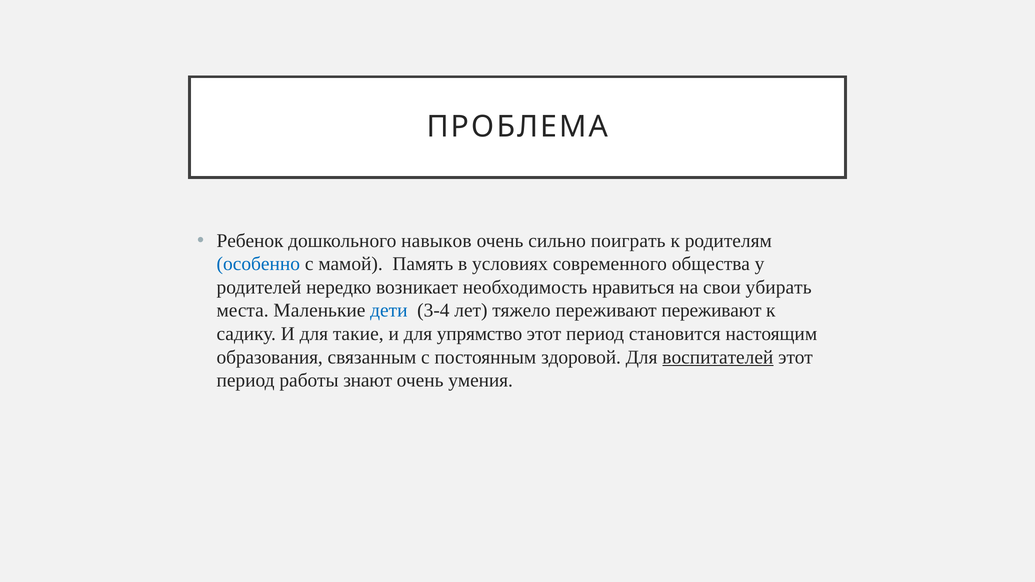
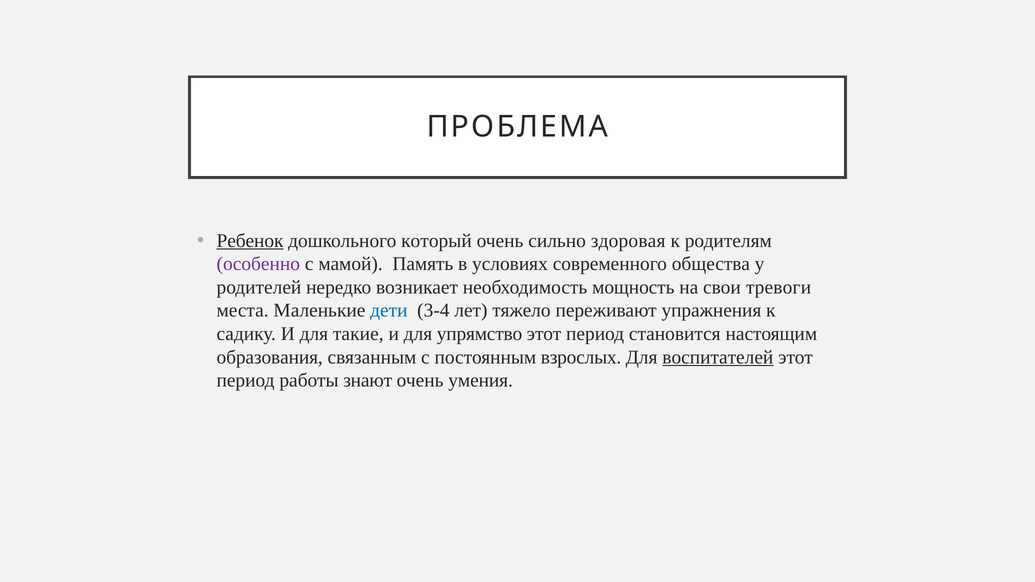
Ребенок underline: none -> present (250, 241)
навыков: навыков -> который (436, 241)
поиграть: поиграть -> здоровая (628, 241)
особенно colour: blue -> purple (258, 264)
нравиться: нравиться -> мощность (633, 287)
убирать: убирать -> тревоги (779, 287)
переживают переживают: переживают -> упражнения (711, 311)
здоровой: здоровой -> взрослых (581, 357)
